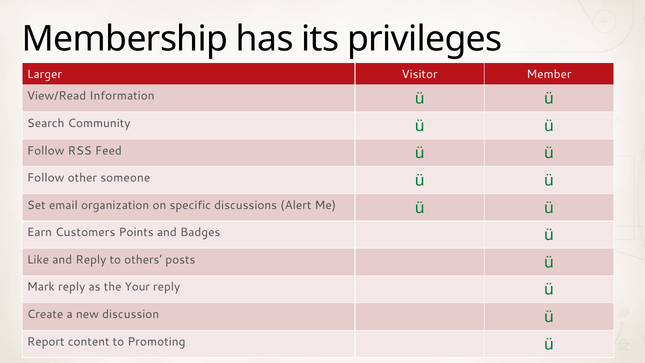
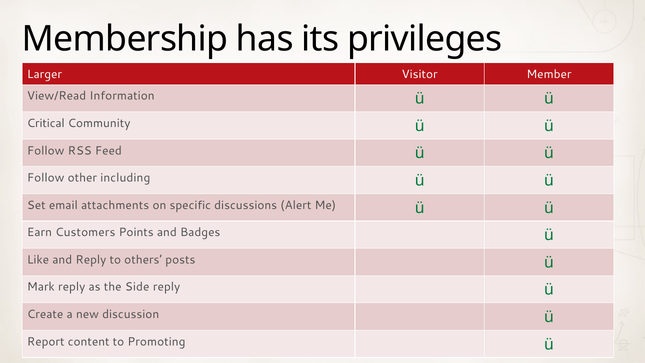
Search: Search -> Critical (46, 123)
someone: someone -> including (125, 178)
organization: organization -> attachments (115, 205)
Your: Your -> Side (137, 287)
